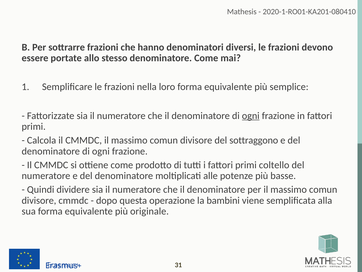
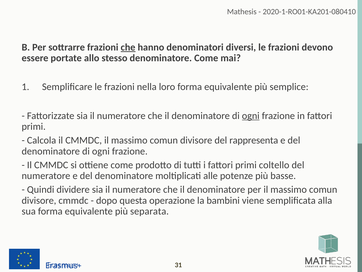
che underline: none -> present (128, 47)
sottraggono: sottraggono -> rappresenta (254, 140)
originale: originale -> separata (149, 211)
